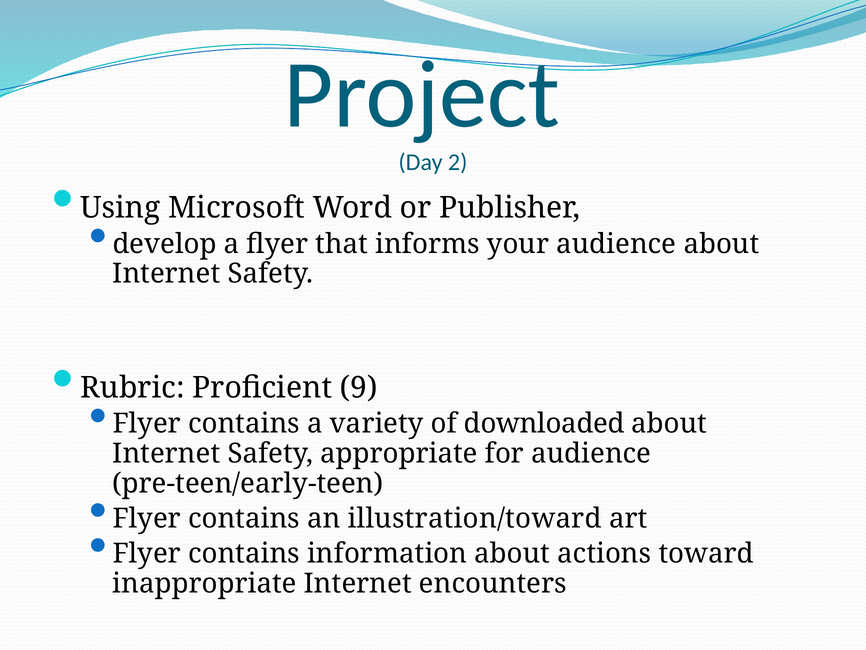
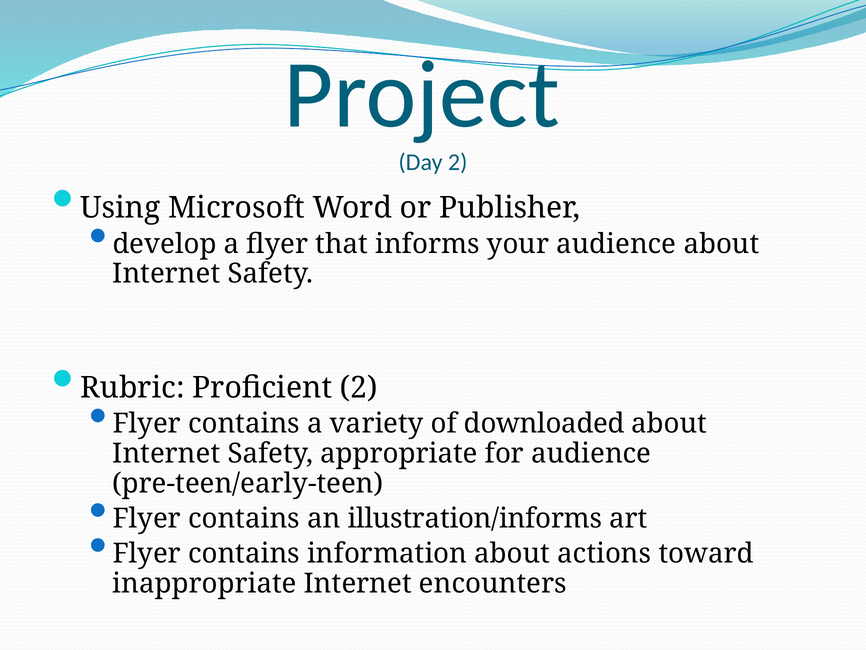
Proficient 9: 9 -> 2 (359, 387)
illustration/toward: illustration/toward -> illustration/informs (475, 518)
